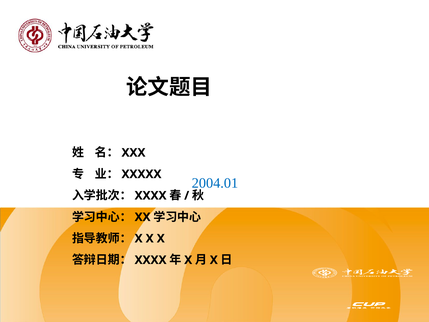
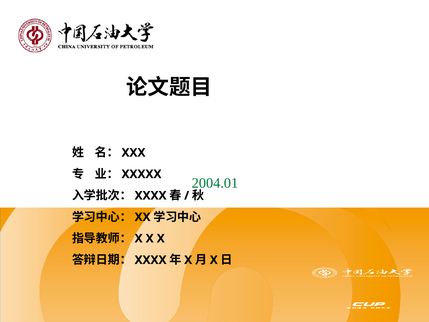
2004.01 colour: blue -> green (215, 183)
